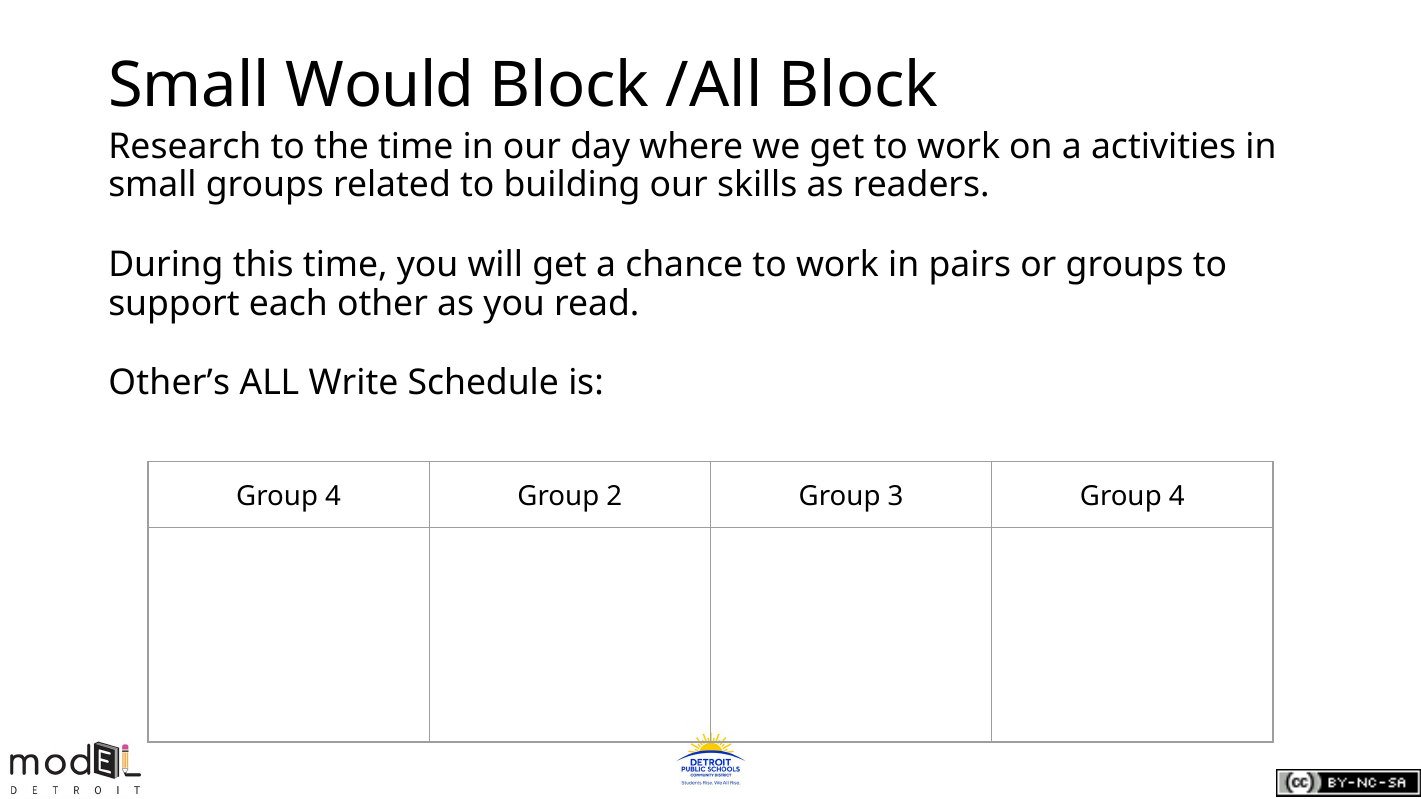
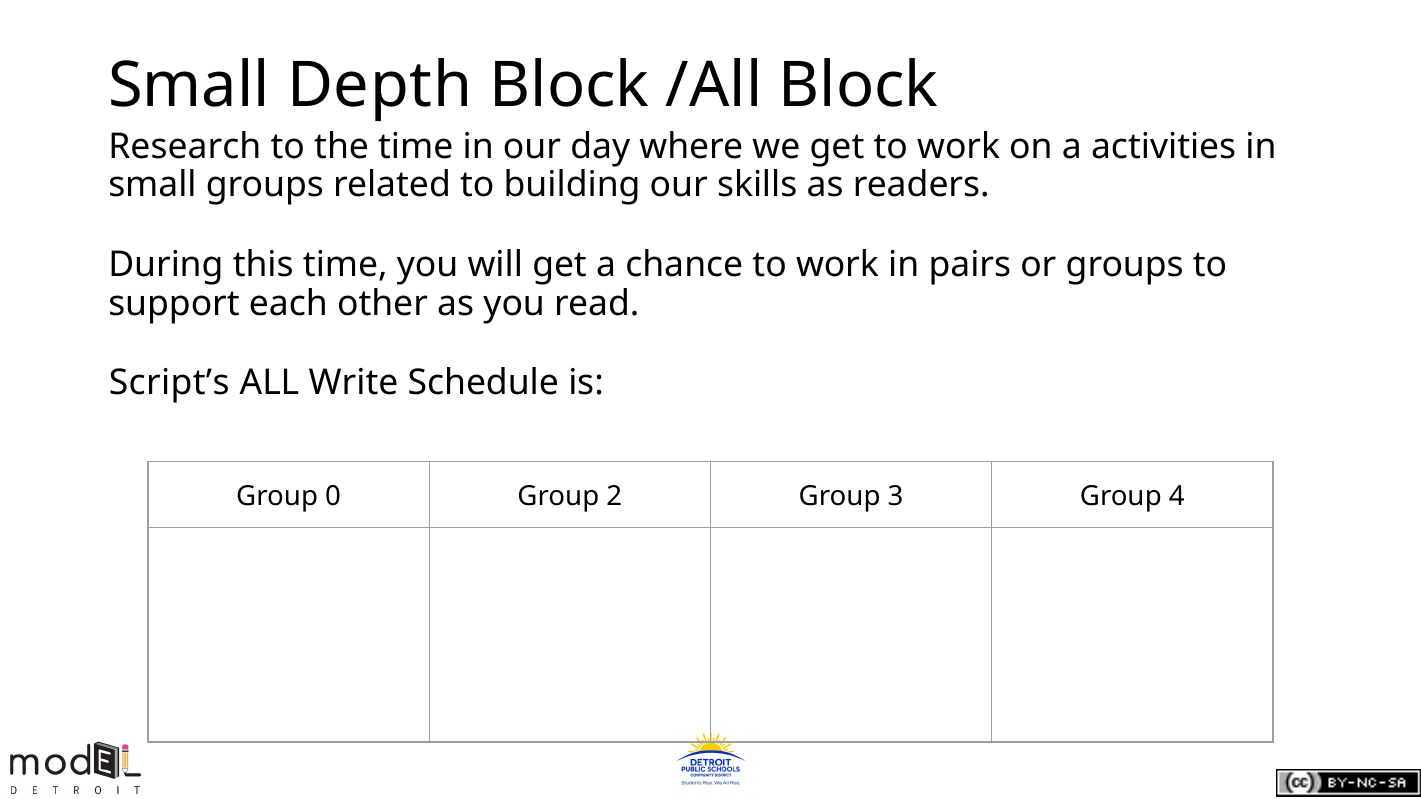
Would: Would -> Depth (380, 85)
Other’s: Other’s -> Script’s (169, 383)
4: 4 -> 0 (333, 496)
